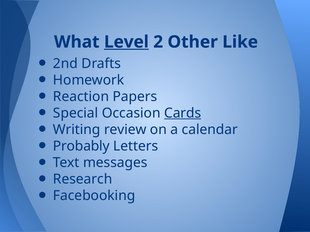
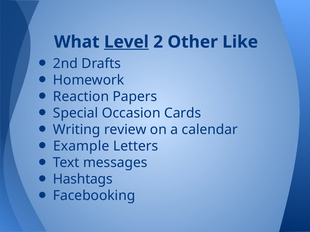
Cards underline: present -> none (183, 113)
Probably: Probably -> Example (81, 146)
Research: Research -> Hashtags (83, 179)
